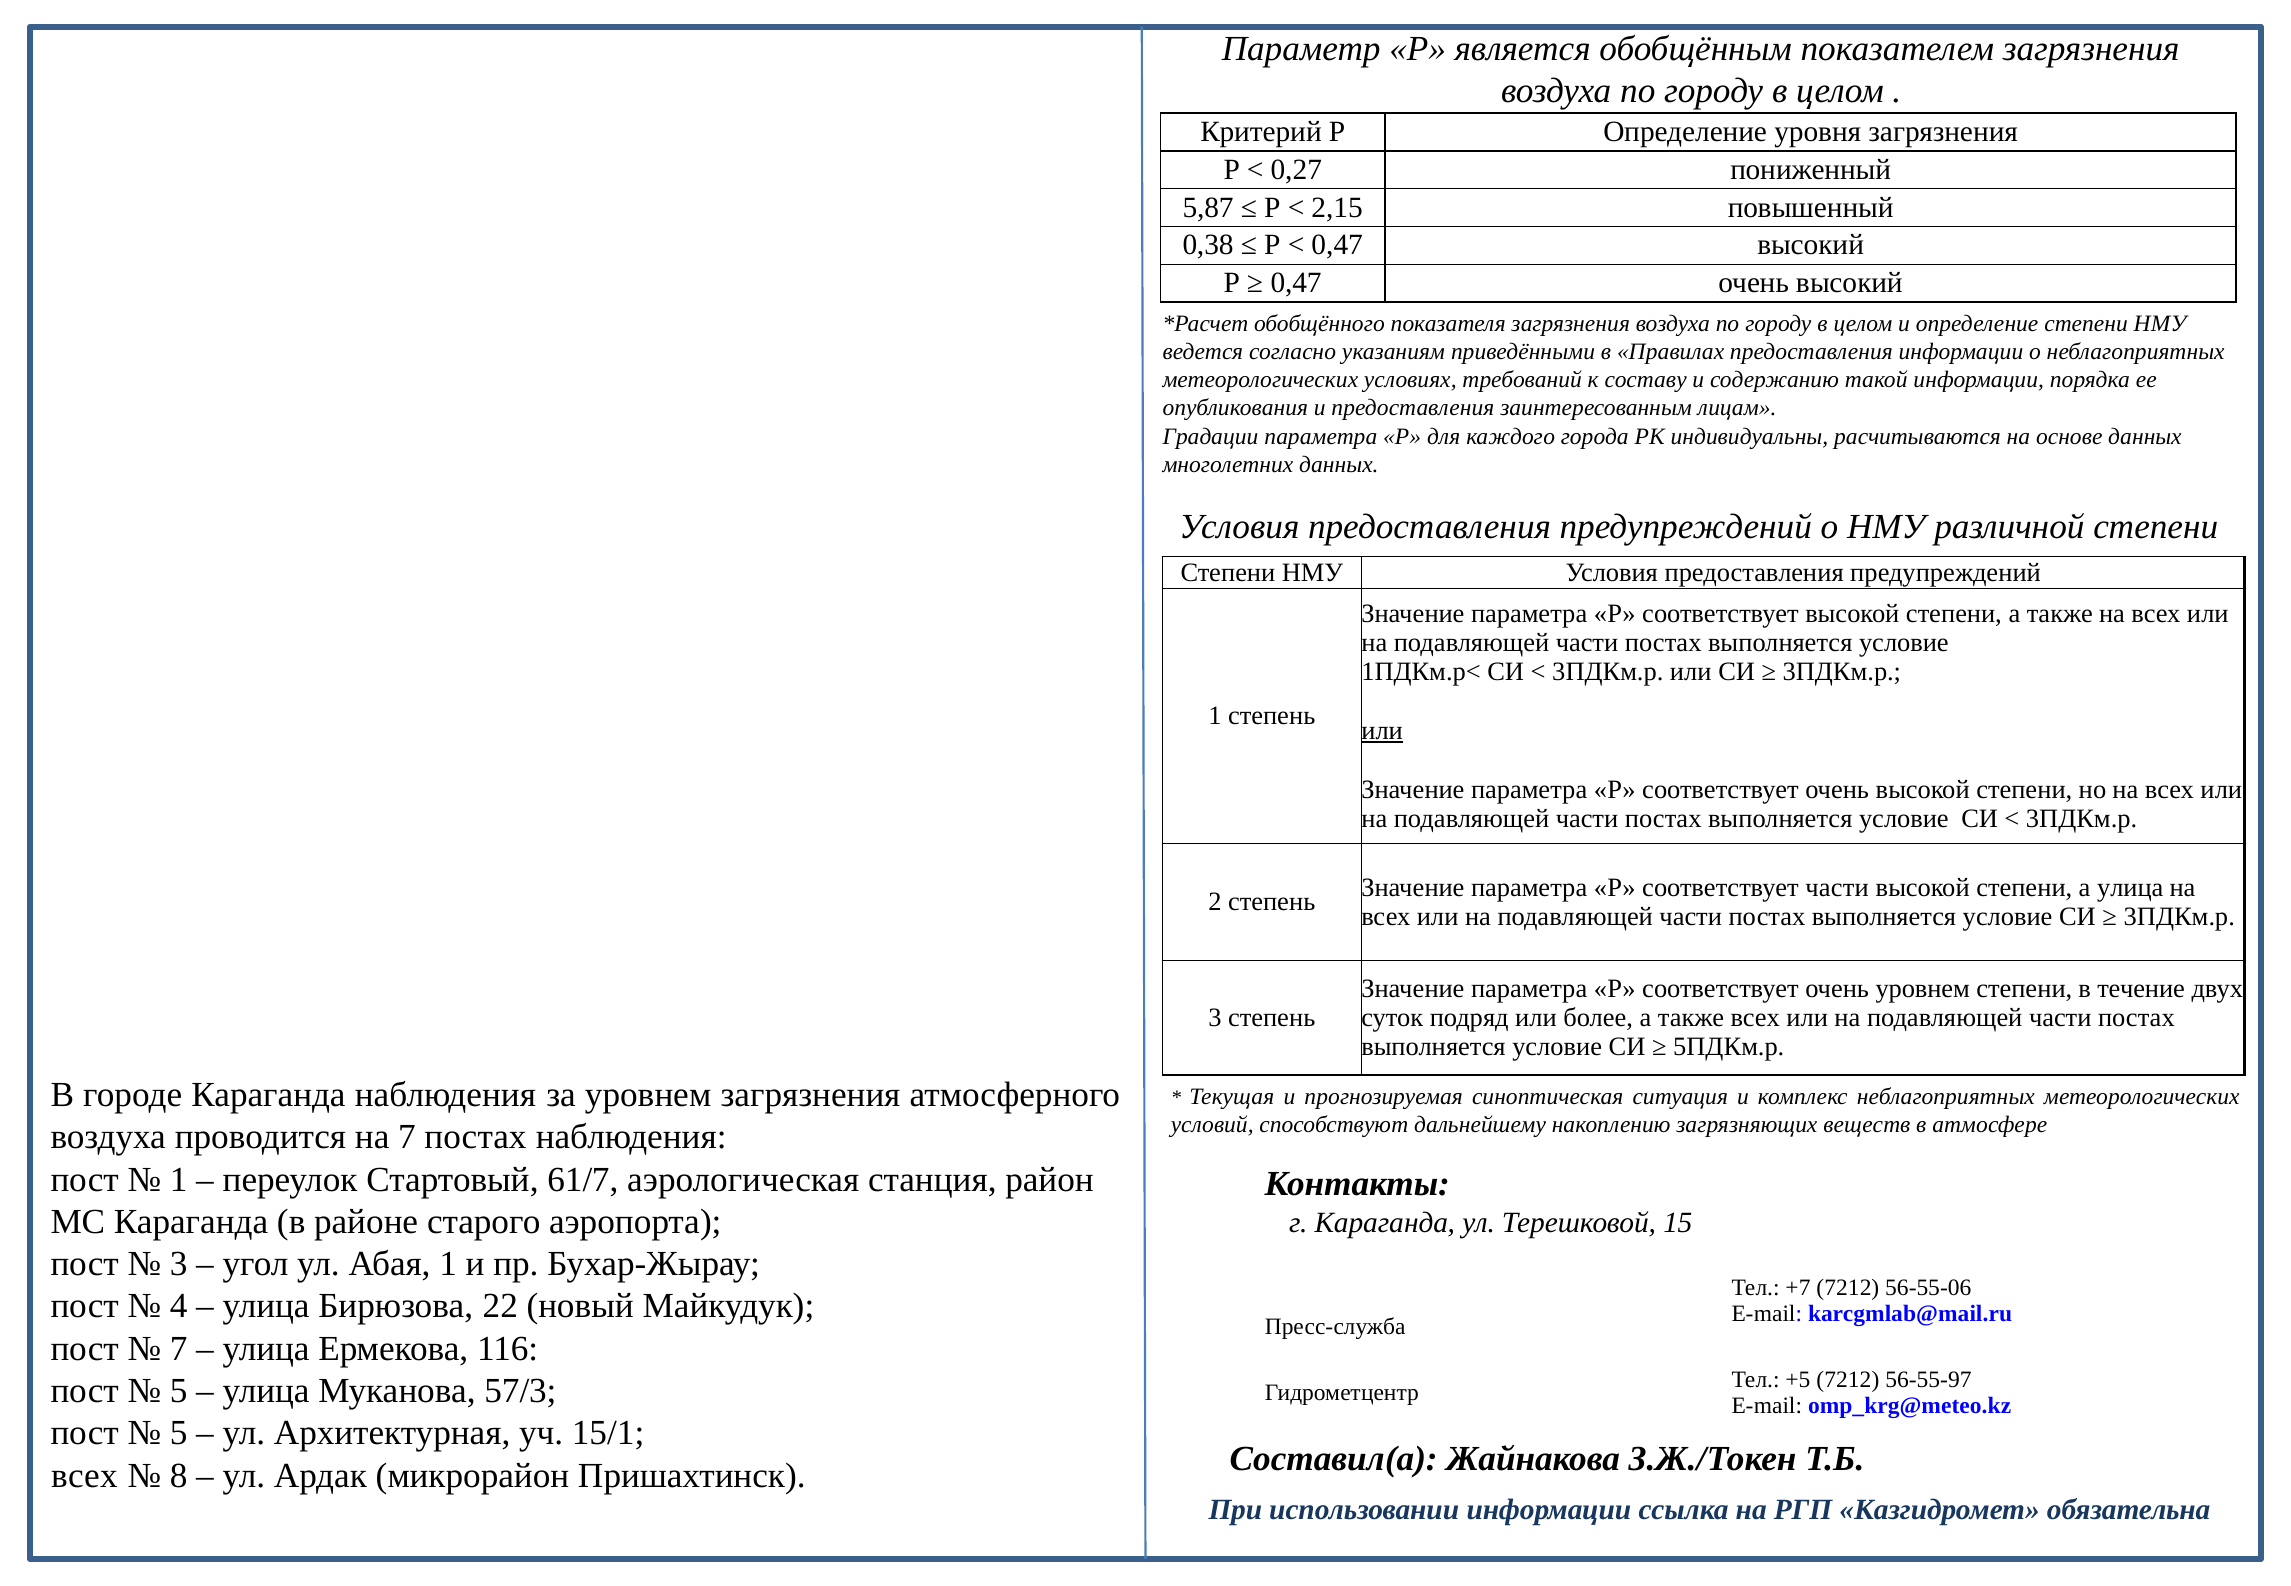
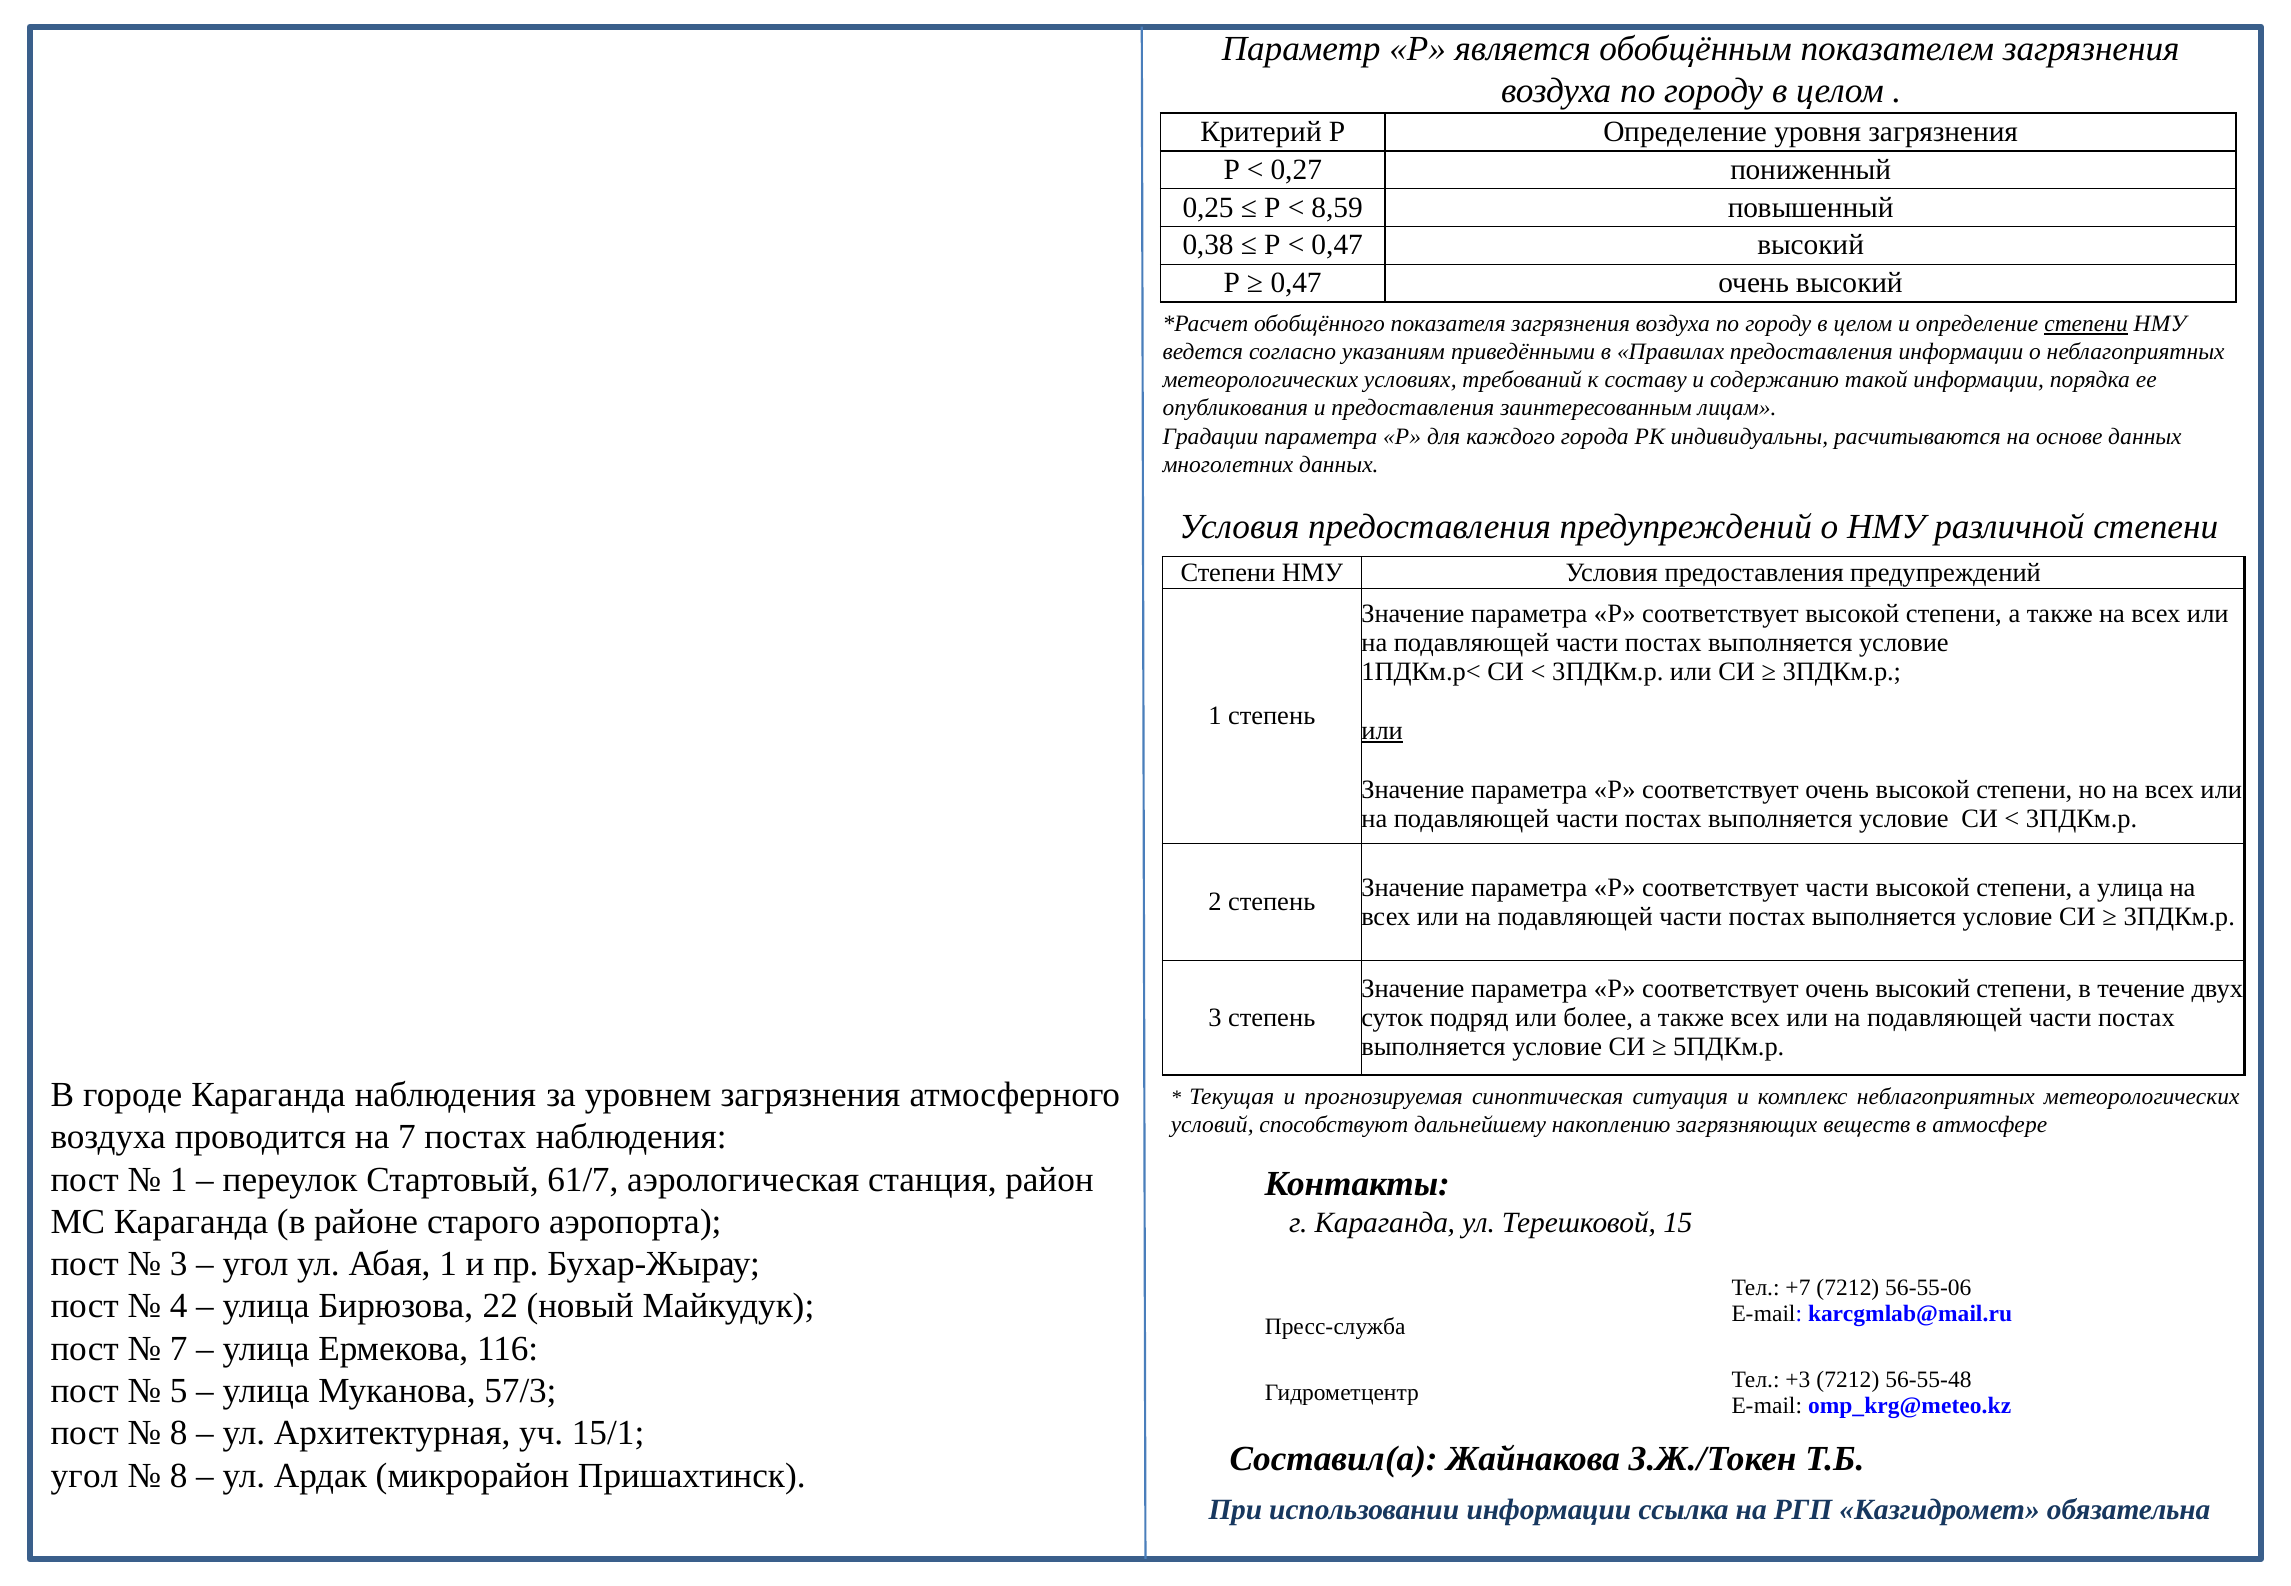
5,87: 5,87 -> 0,25 (1208, 207)
2,15: 2,15 -> 8,59 (1337, 207)
степени underline: none -> present (2086, 324)
соответствует очень уровнем: уровнем -> высокий (1923, 989)
+5: +5 -> +3 (1798, 1379)
56-55-97: 56-55-97 -> 56-55-48 (1928, 1379)
5: 5 -> 8 (179, 1433)
всех: всех -> угол (84, 1476)
